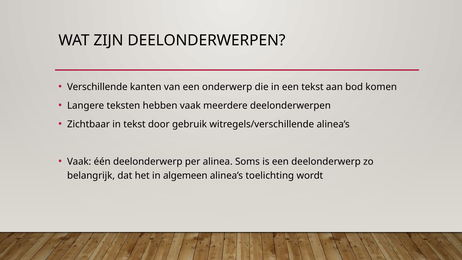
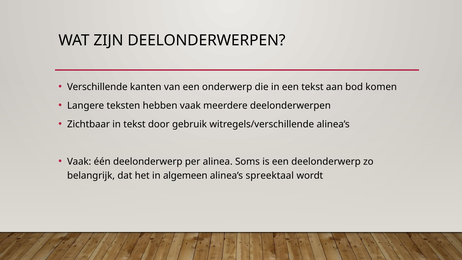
toelichting: toelichting -> spreektaal (270, 175)
